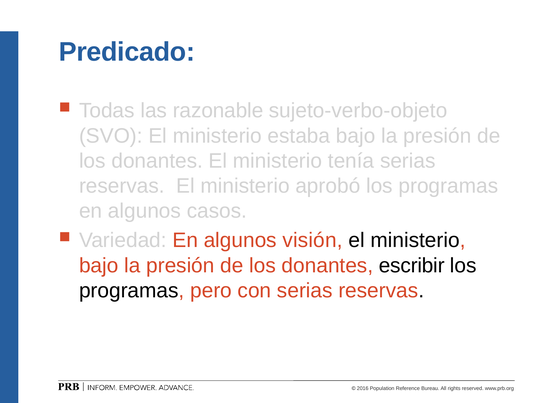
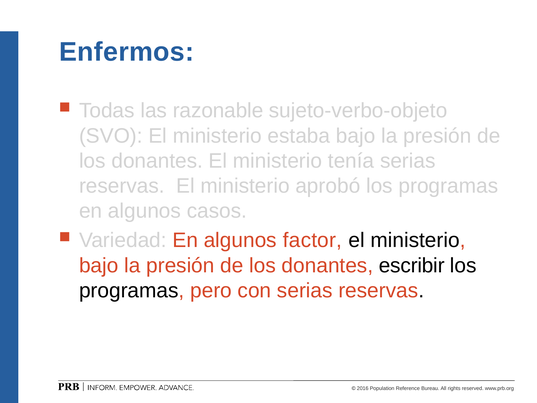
Predicado: Predicado -> Enfermos (127, 52)
visión: visión -> factor (312, 240)
